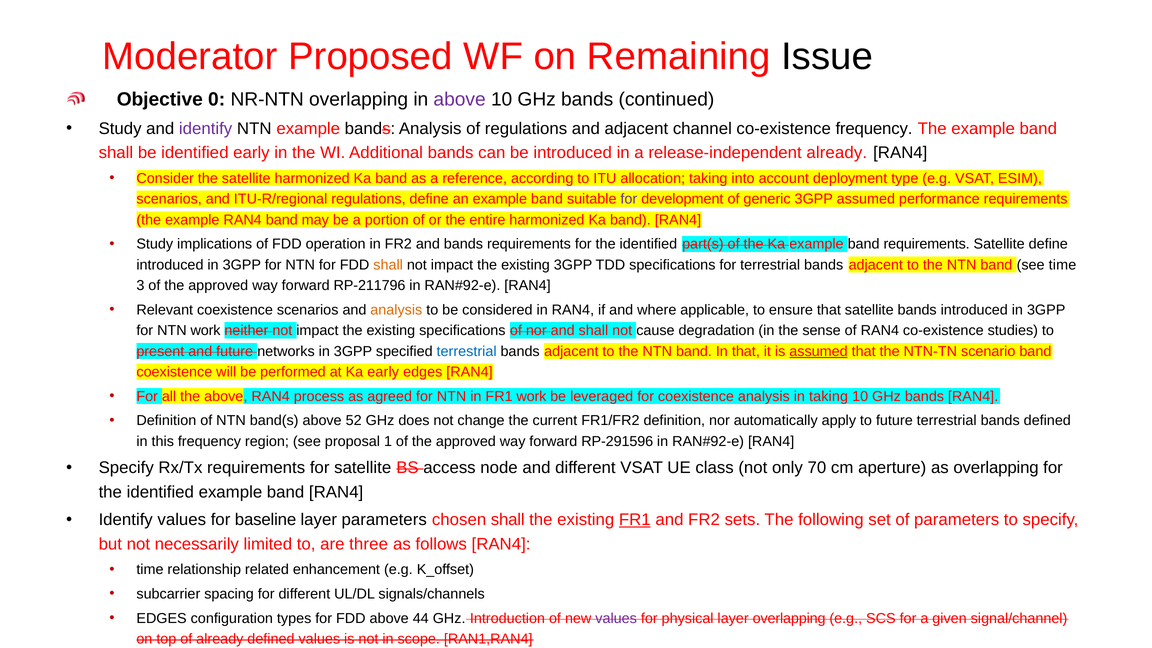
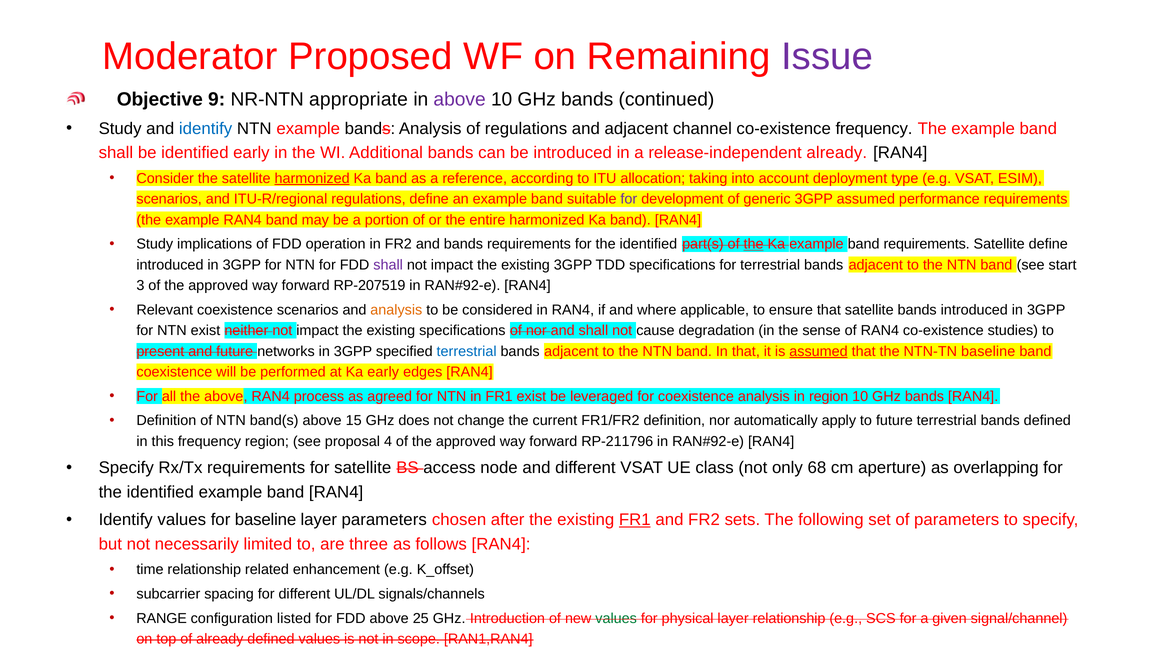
Issue colour: black -> purple (827, 57)
0: 0 -> 9 (217, 100)
NR-NTN overlapping: overlapping -> appropriate (358, 100)
identify colour: purple -> blue (206, 129)
harmonized underline: none -> present (312, 178)
the underline: none -> present (754, 244)
shall colour: orange -> purple (388, 265)
see time: time -> start (1063, 265)
RP-211796: RP-211796 -> RP-207519 (370, 286)
NTN work: work -> exist (205, 331)
NTN-TN scenario: scenario -> baseline (988, 351)
FR1 work: work -> exist (531, 396)
in taking: taking -> region (829, 396)
52: 52 -> 15 (354, 421)
1: 1 -> 4 (388, 441)
RP-291596: RP-291596 -> RP-211796 (617, 441)
70: 70 -> 68 (817, 468)
chosen shall: shall -> after (508, 520)
EDGES: EDGES -> RANGE (162, 618)
types: types -> listed (294, 618)
44: 44 -> 25 (421, 618)
values colour: purple -> green (616, 618)
layer overlapping: overlapping -> relationship (789, 618)
